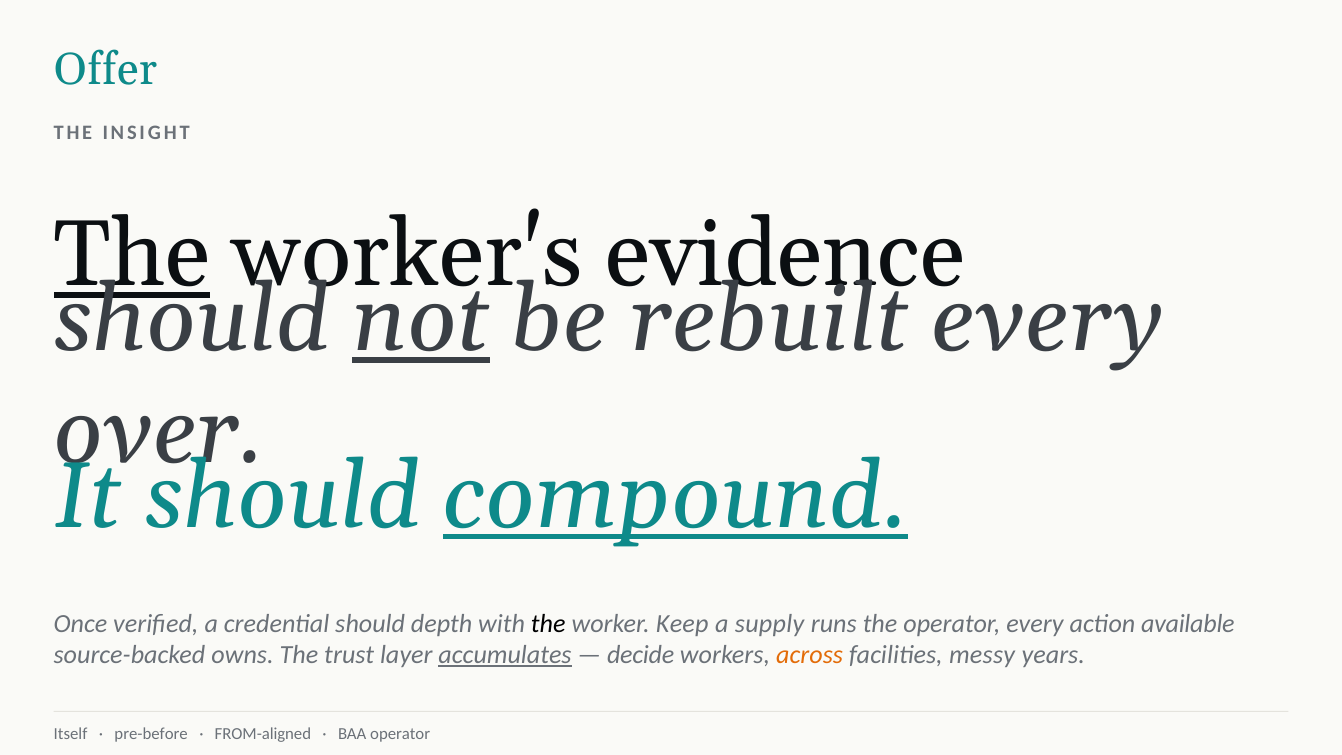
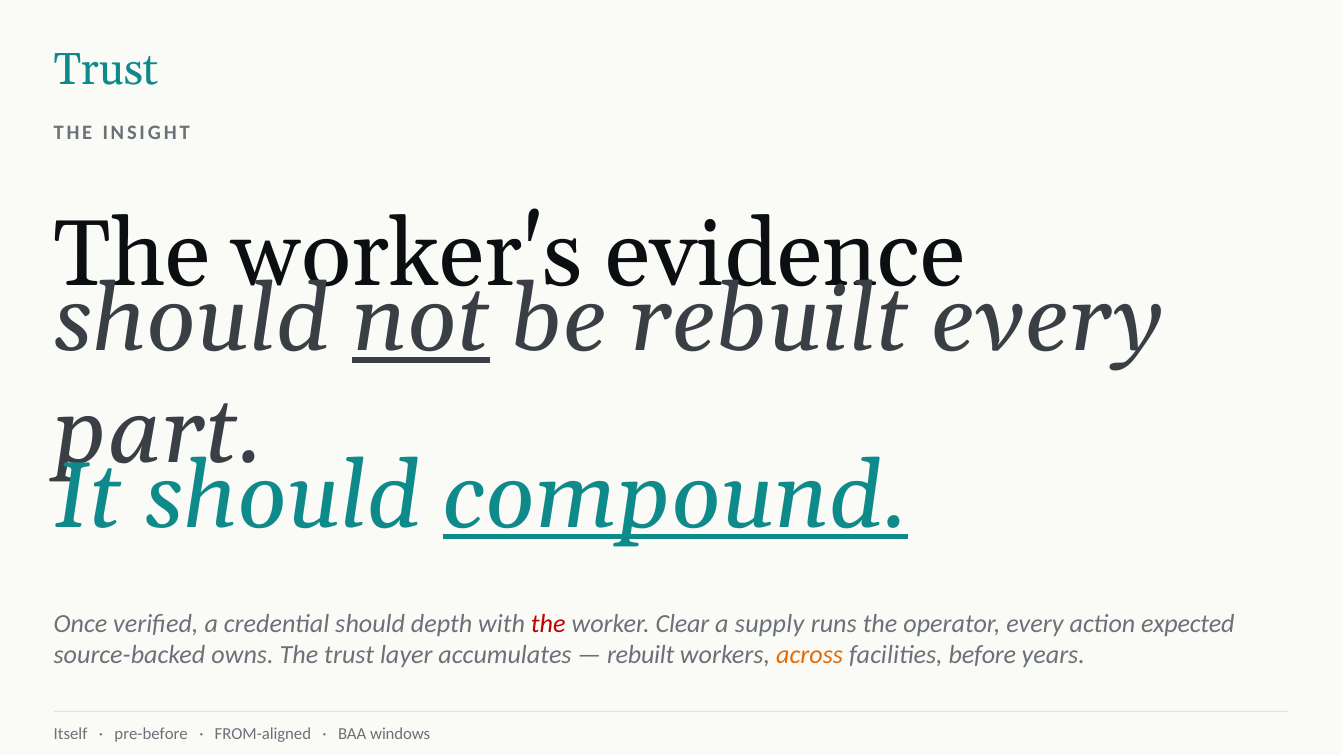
Offer: Offer -> Trust (106, 70)
The underline: present -> none (132, 255)
over: over -> part (159, 431)
the colour: black -> red (548, 624)
Keep: Keep -> Clear (682, 624)
available: available -> expected (1188, 624)
accumulates underline: present -> none (505, 655)
decide: decide -> rebuilt (641, 655)
messy: messy -> before (982, 655)
BAA operator: operator -> windows (400, 734)
